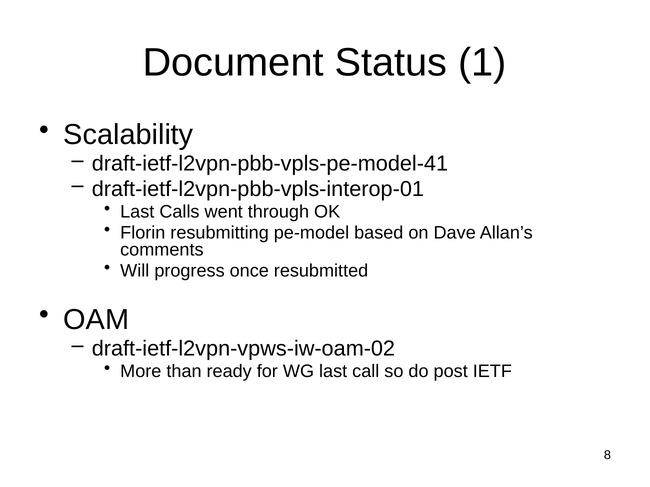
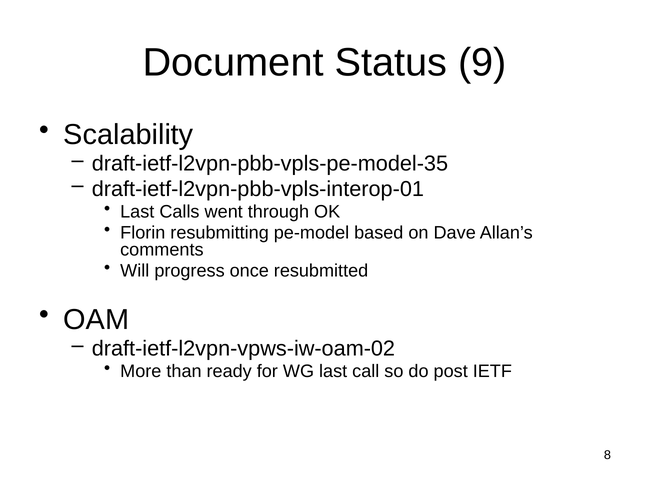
1: 1 -> 9 (482, 63)
draft-ietf-l2vpn-pbb-vpls-pe-model-41: draft-ietf-l2vpn-pbb-vpls-pe-model-41 -> draft-ietf-l2vpn-pbb-vpls-pe-model-35 (270, 164)
